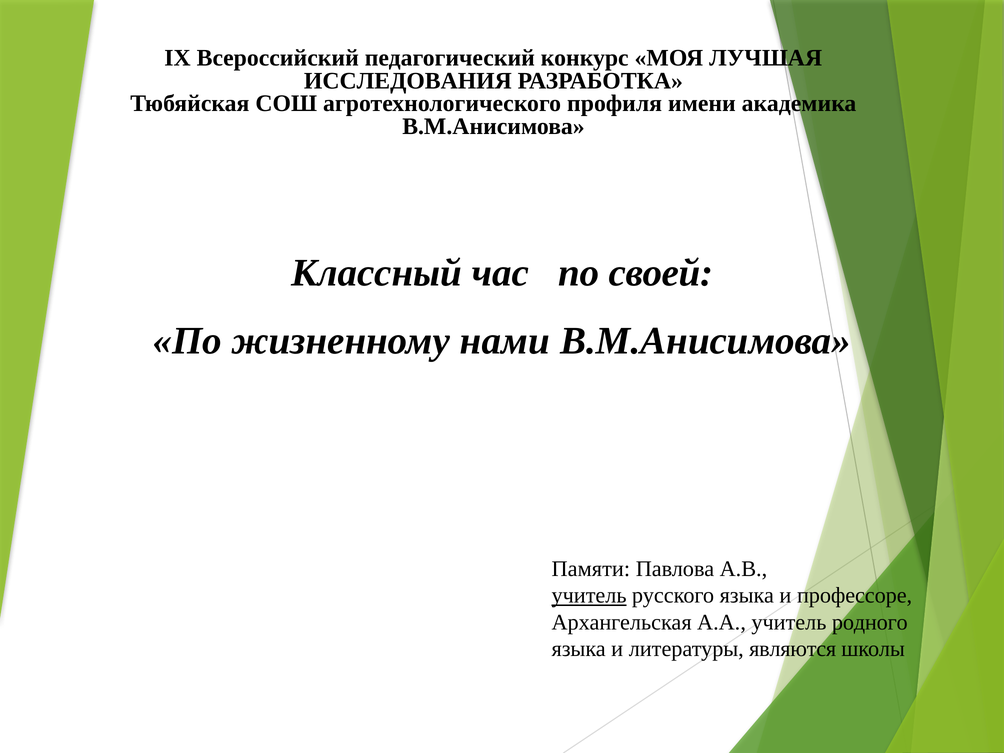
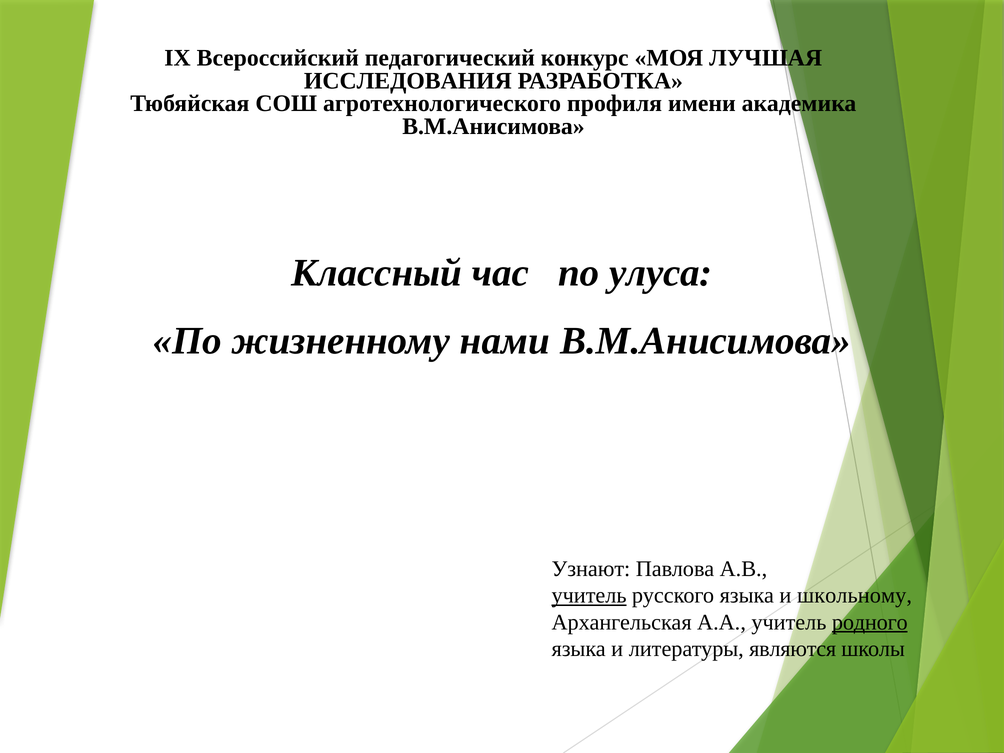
своей: своей -> улуса (661, 273)
Памяти: Памяти -> Узнают (591, 569)
профессоре: профессоре -> школьному (854, 596)
родного underline: none -> present (870, 622)
